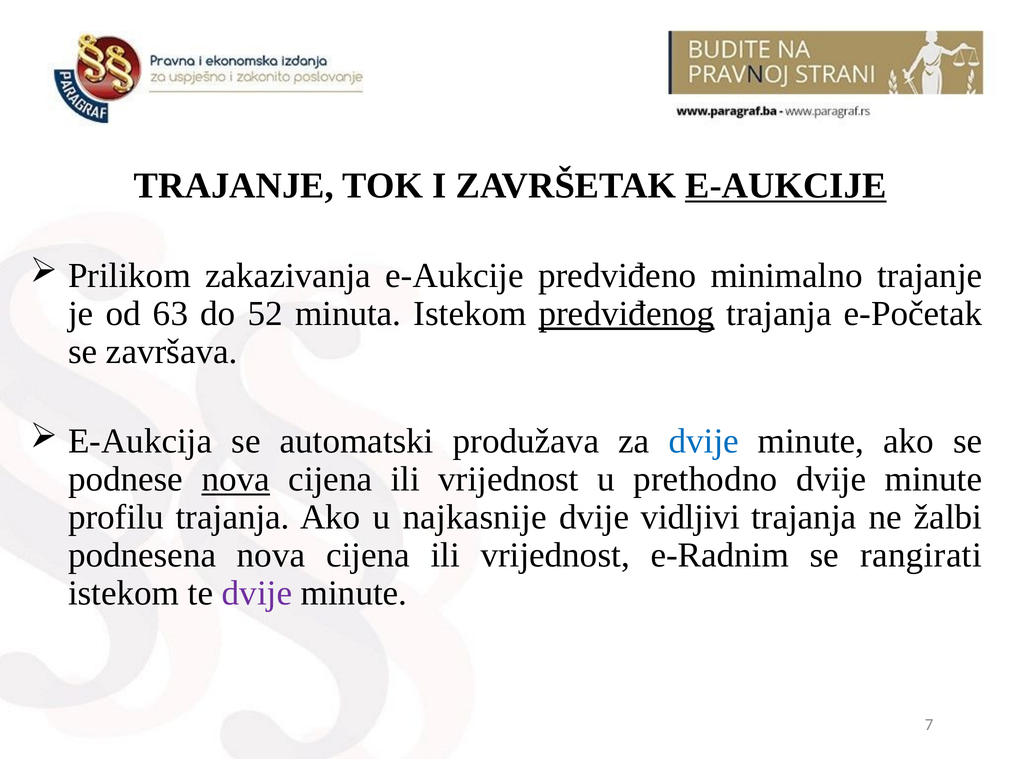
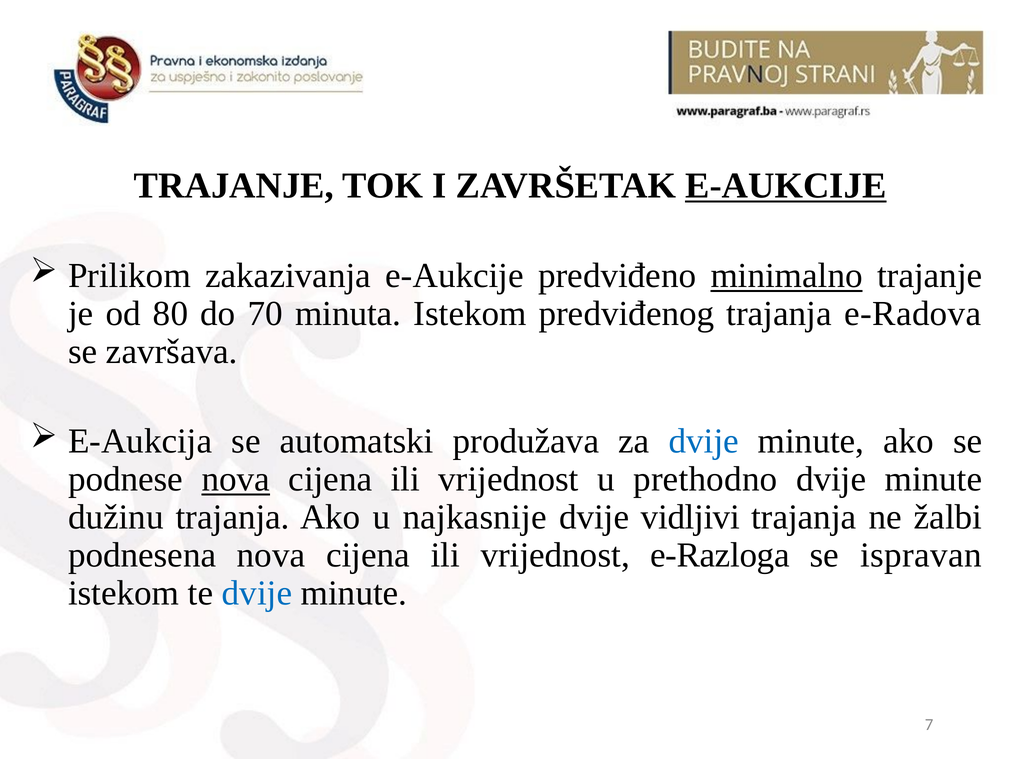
minimalno underline: none -> present (787, 276)
63: 63 -> 80 (171, 314)
52: 52 -> 70 (265, 314)
predviđenog underline: present -> none (627, 314)
e-Početak: e-Početak -> e-Radova (913, 314)
profilu: profilu -> dužinu (116, 518)
e-Radnim: e-Radnim -> e-Razloga (720, 556)
rangirati: rangirati -> ispravan (921, 556)
dvije colour: purple -> blue (257, 594)
